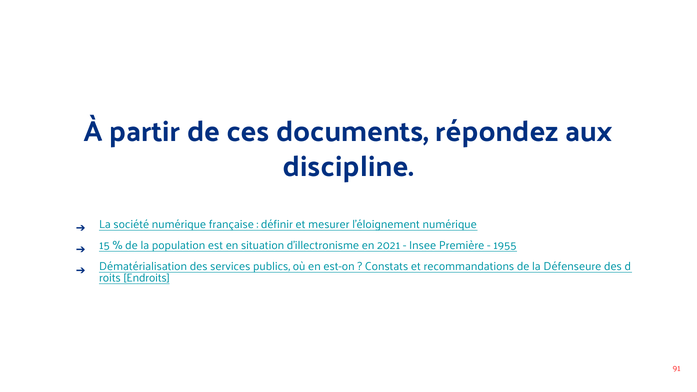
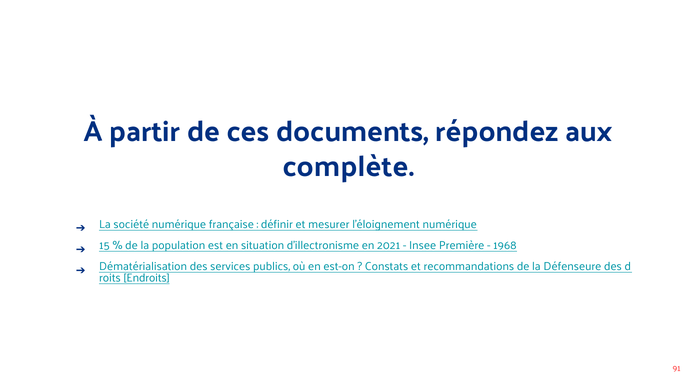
discipline: discipline -> complète (348, 167)
1955: 1955 -> 1968 (505, 246)
